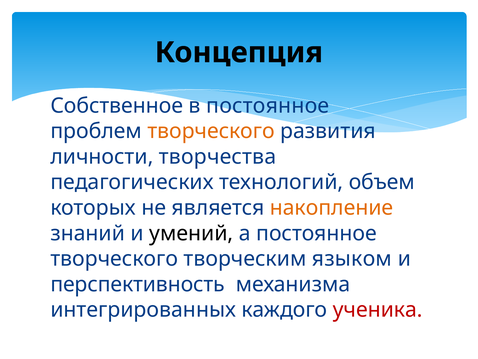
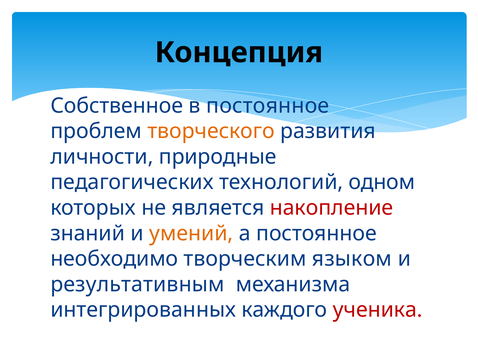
творчества: творчества -> природные (218, 157)
объем: объем -> одном (382, 182)
накопление colour: orange -> red (332, 208)
умений colour: black -> orange (191, 233)
творческого: творческого -> необходимо (114, 259)
перспективность: перспективность -> результативным (137, 284)
